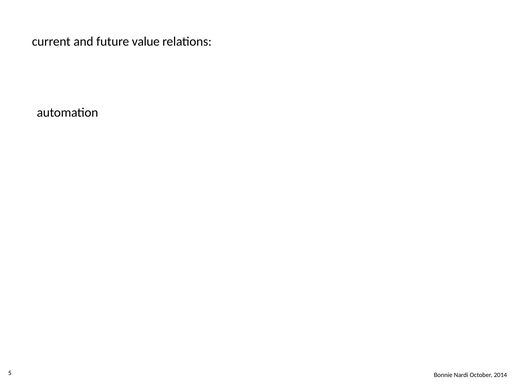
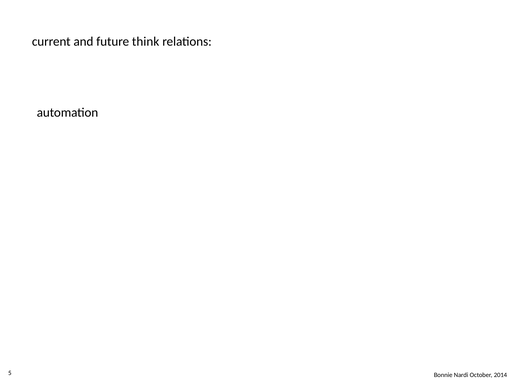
value: value -> think (146, 41)
